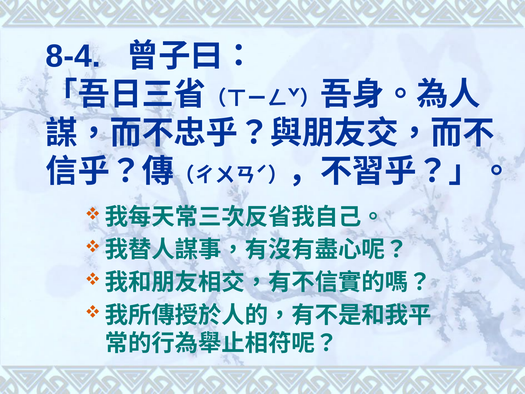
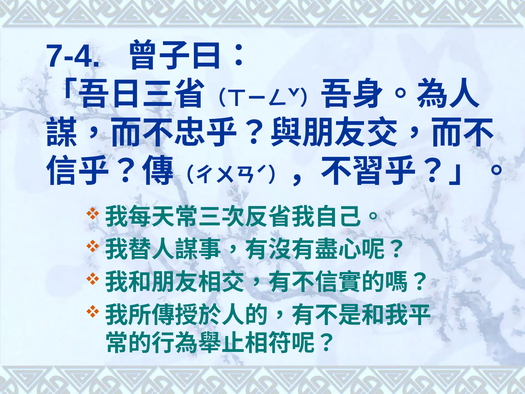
8-4: 8-4 -> 7-4 (73, 56)
